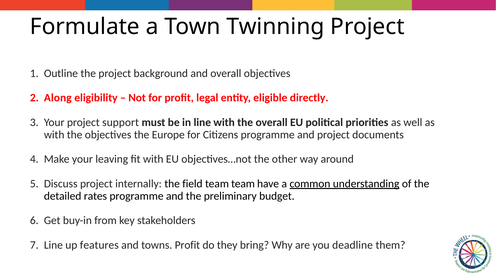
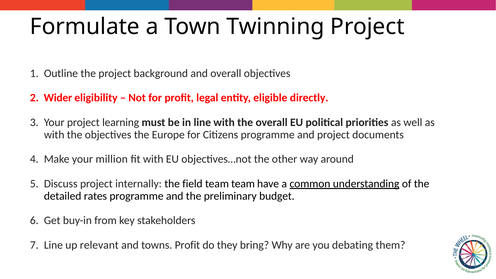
Along: Along -> Wider (58, 98)
support: support -> learning (121, 122)
leaving: leaving -> million (112, 159)
features: features -> relevant (99, 245)
deadline: deadline -> debating (353, 245)
